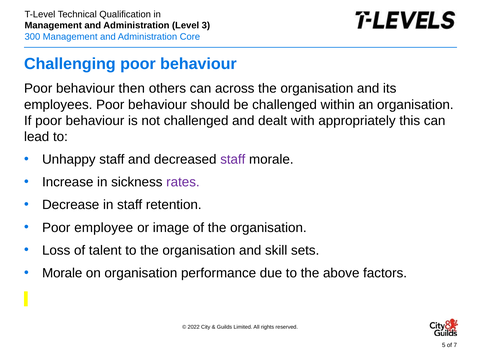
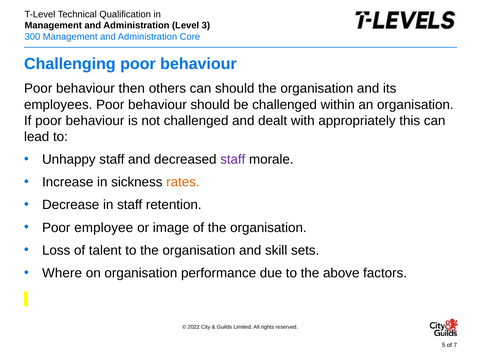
can across: across -> should (235, 88)
rates colour: purple -> orange (183, 182)
Morale: Morale -> Where (62, 273)
